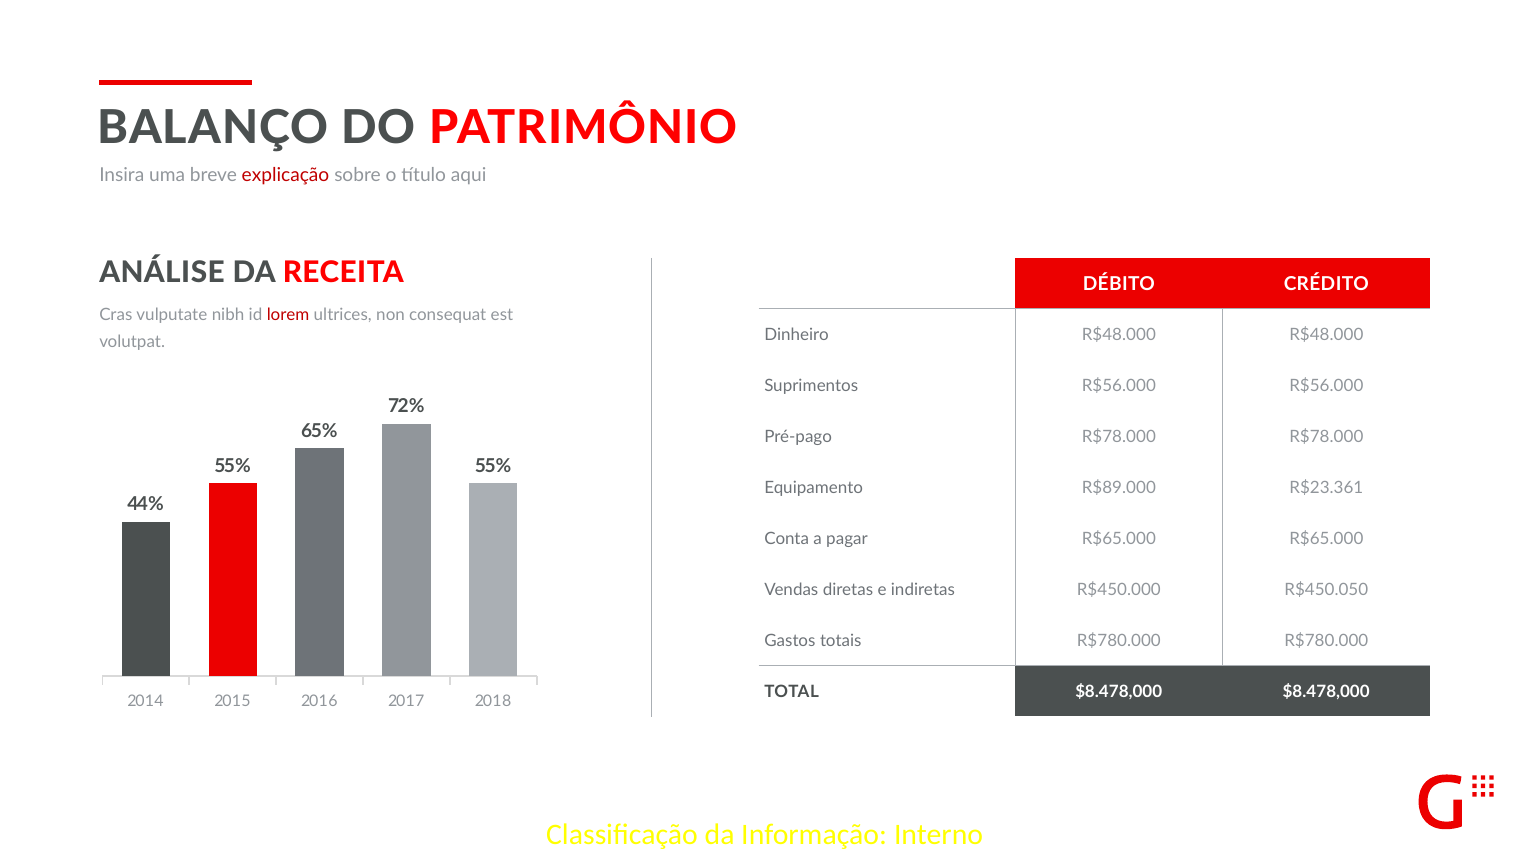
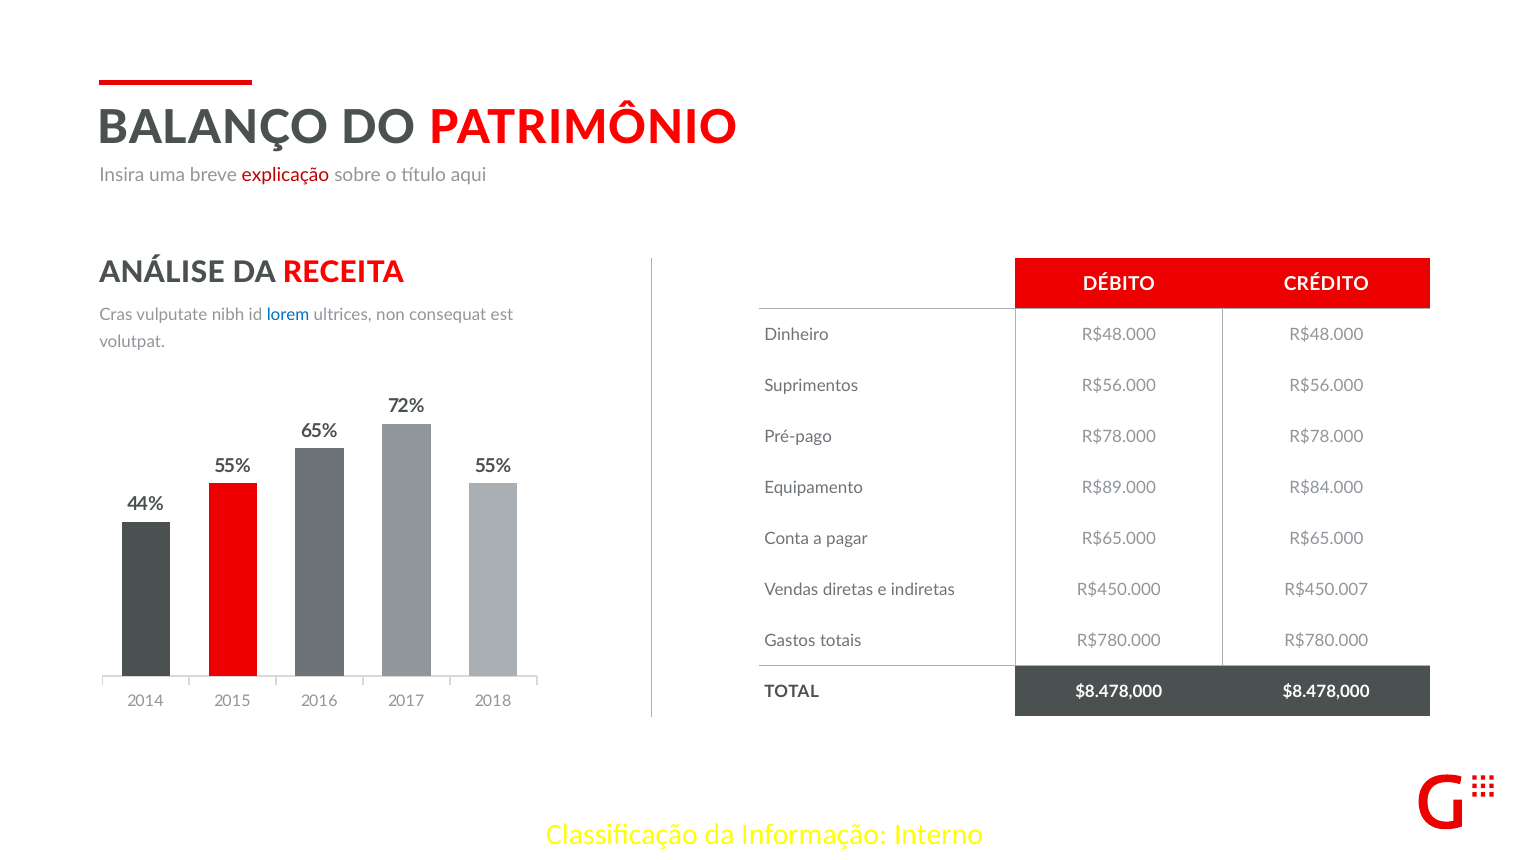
lorem colour: red -> blue (288, 316)
R$23.361: R$23.361 -> R$84.000 (1326, 488)
R$450.050: R$450.050 -> R$450.007 (1326, 590)
